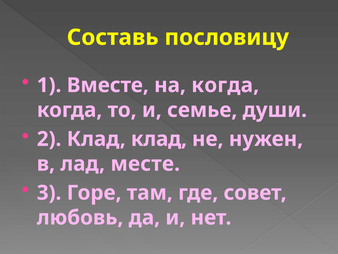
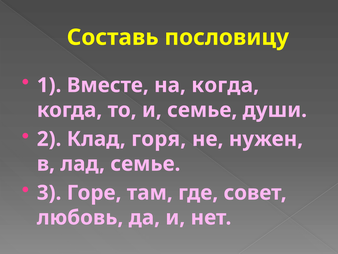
Клад клад: клад -> горя (159, 139)
лад месте: месте -> семье (145, 164)
